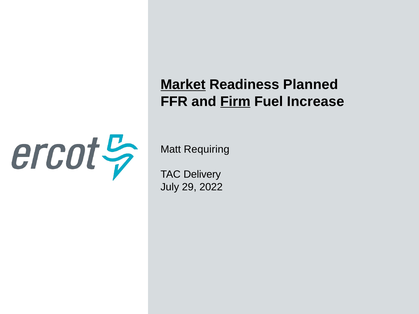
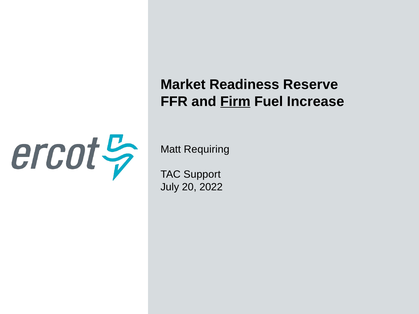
Market underline: present -> none (183, 85)
Planned: Planned -> Reserve (311, 85)
Delivery: Delivery -> Support (202, 175)
29: 29 -> 20 (189, 187)
